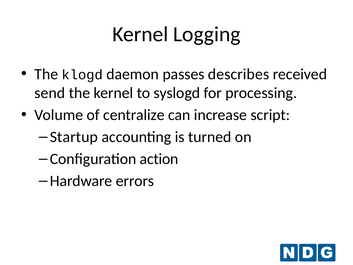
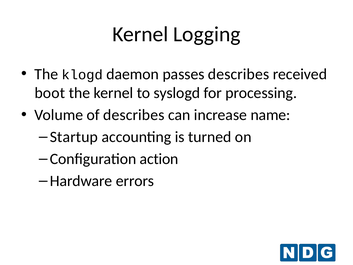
send: send -> boot (50, 93)
of centralize: centralize -> describes (134, 115)
script: script -> name (270, 115)
